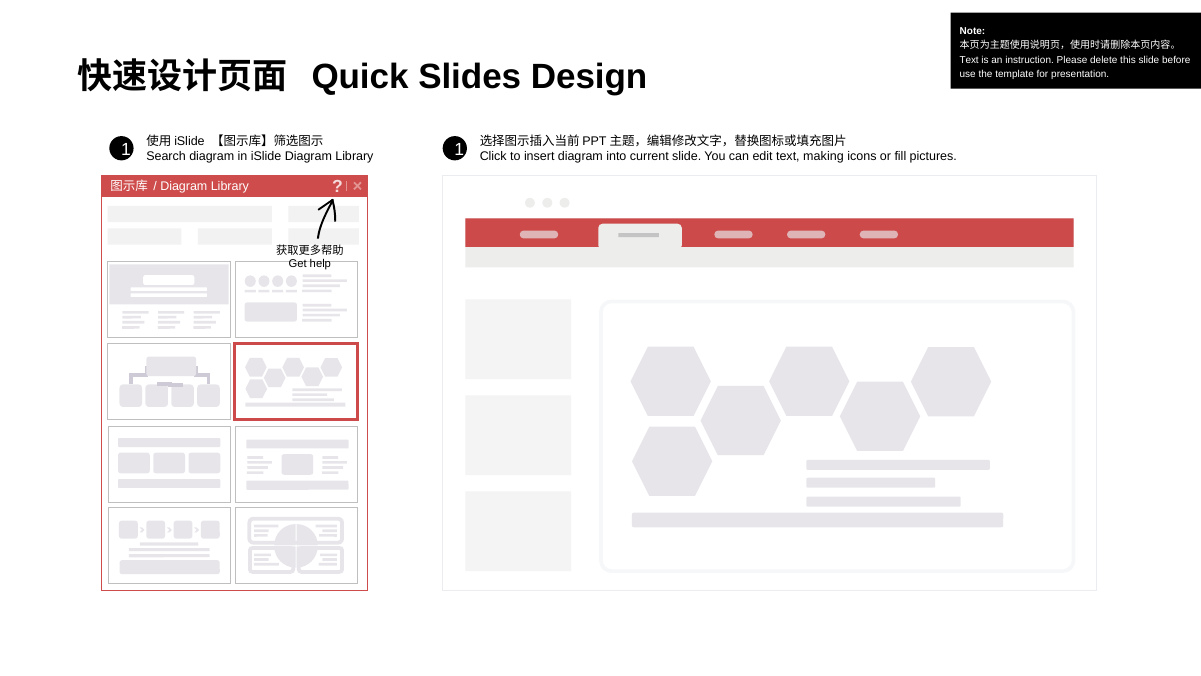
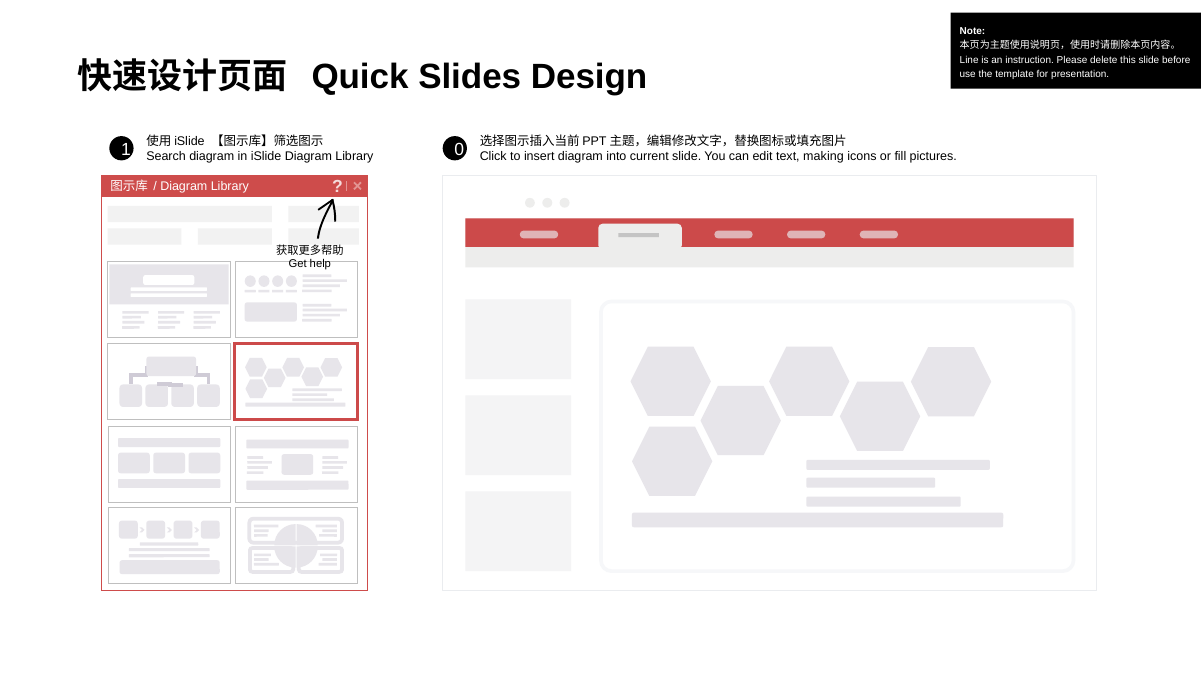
Text: Text -> Line (969, 60)
1 1: 1 -> 0 (459, 149)
